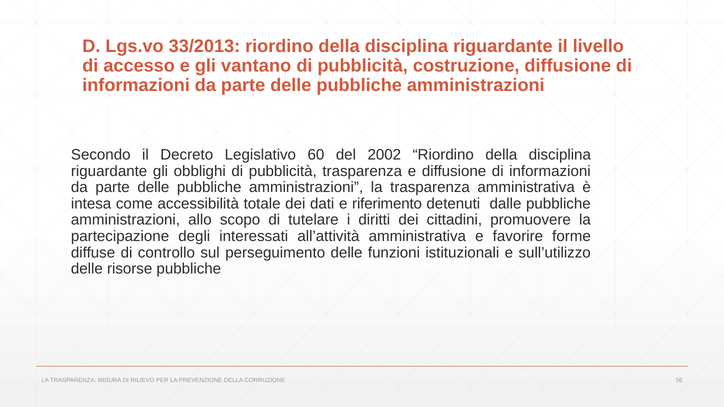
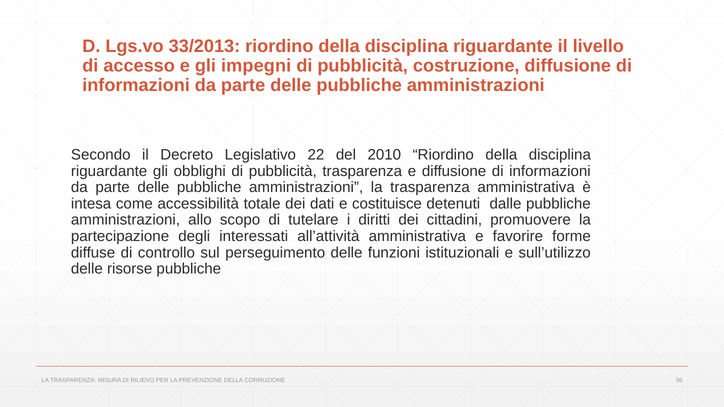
vantano: vantano -> impegni (256, 66)
60: 60 -> 22 (316, 155)
2002: 2002 -> 2010 (384, 155)
riferimento: riferimento -> costituisce (387, 204)
